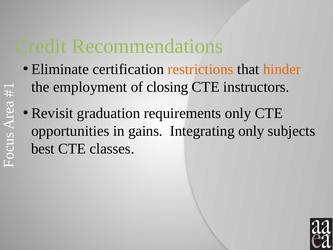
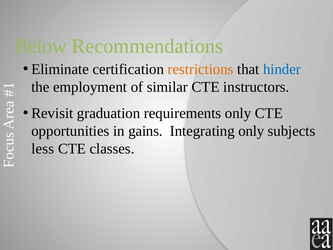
Credit: Credit -> Below (41, 46)
hinder colour: orange -> blue (282, 69)
closing: closing -> similar (167, 87)
best: best -> less (43, 149)
